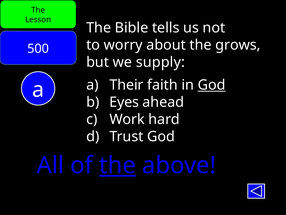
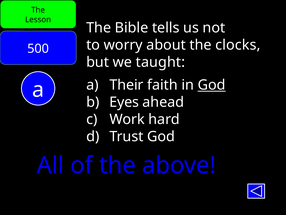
grows: grows -> clocks (238, 45)
supply: supply -> taught (160, 62)
the underline: present -> none (118, 165)
